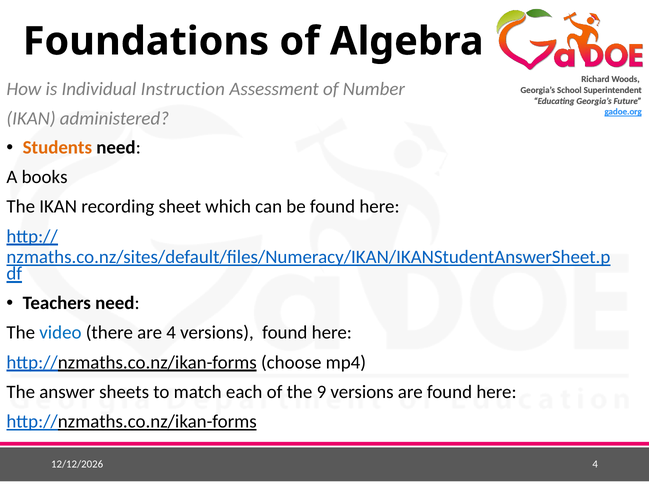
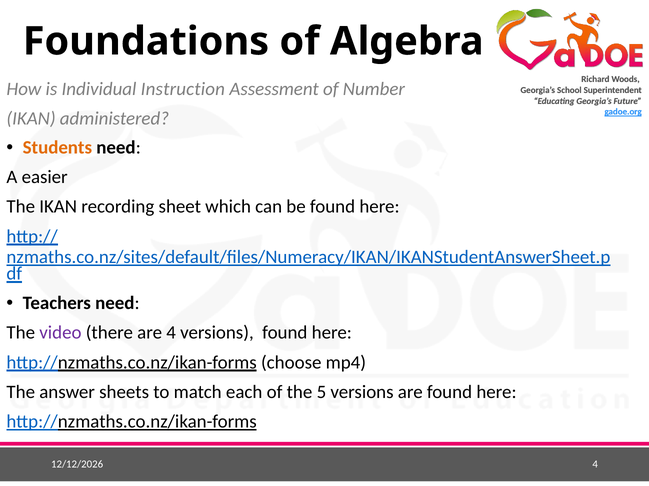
books: books -> easier (45, 177)
video colour: blue -> purple (60, 333)
9: 9 -> 5 (321, 392)
